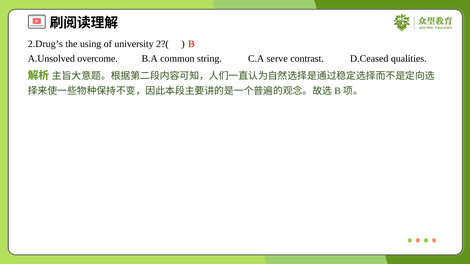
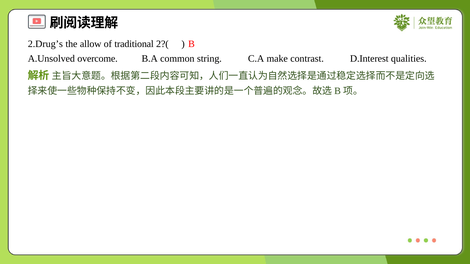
using: using -> allow (91, 44)
university: university -> traditional (134, 44)
serve: serve -> make (277, 59)
D.Ceased: D.Ceased -> D.Interest (369, 59)
